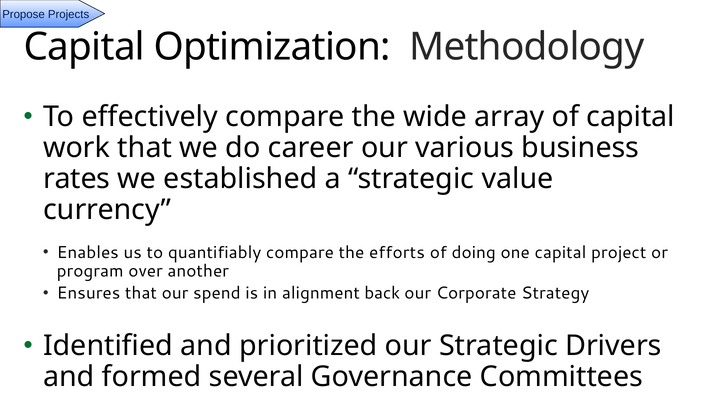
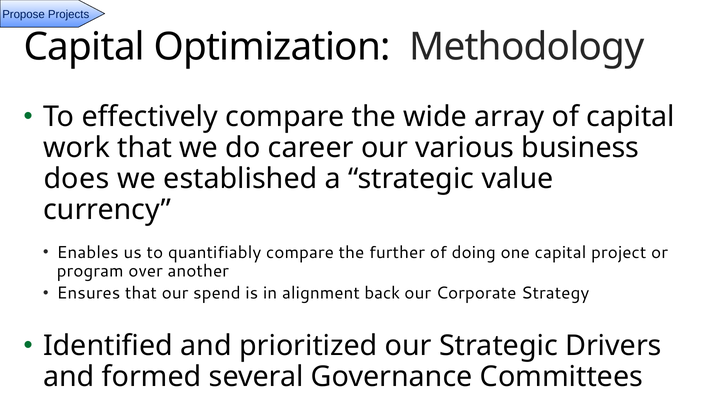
rates: rates -> does (76, 179)
efforts: efforts -> further (397, 252)
